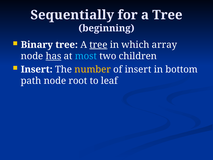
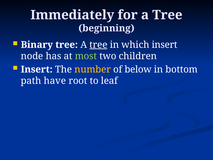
Sequentially: Sequentially -> Immediately (72, 15)
which array: array -> insert (165, 45)
has underline: present -> none (53, 56)
most colour: light blue -> light green (86, 56)
of insert: insert -> below (138, 69)
path node: node -> have (55, 81)
